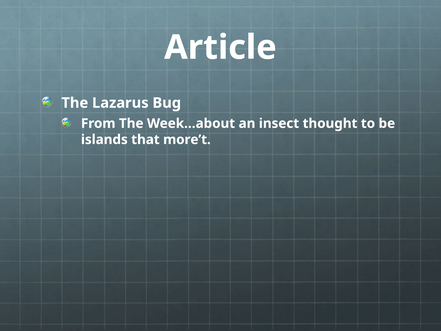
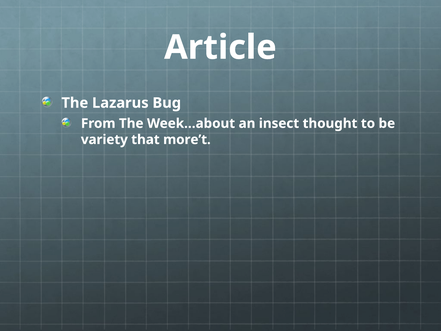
islands: islands -> variety (104, 140)
